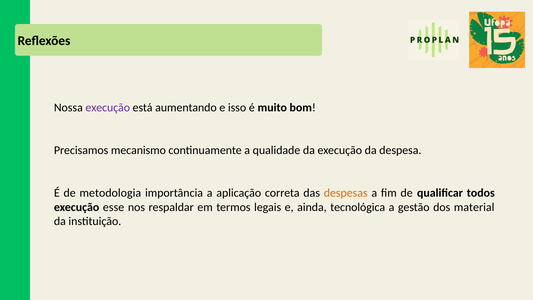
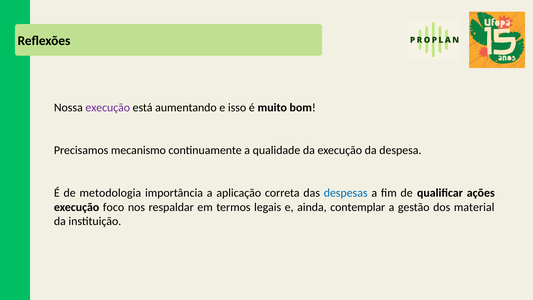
despesas colour: orange -> blue (346, 193)
todos: todos -> ações (481, 193)
esse: esse -> foco (114, 207)
tecnológica: tecnológica -> contemplar (358, 207)
